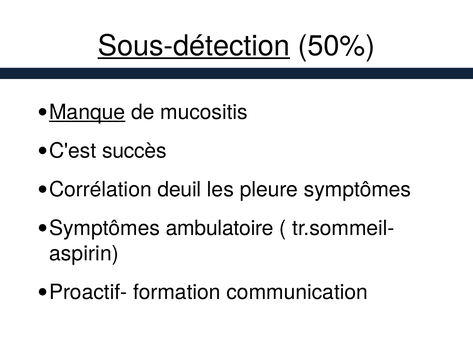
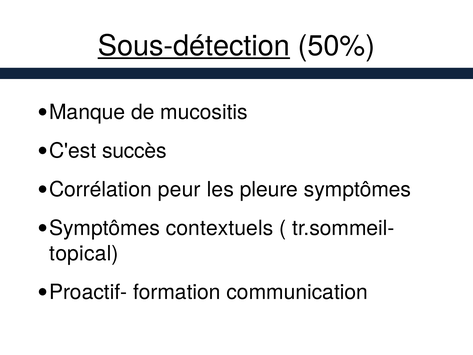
Manque underline: present -> none (87, 112)
deuil: deuil -> peur (179, 189)
ambulatoire: ambulatoire -> contextuels (220, 228)
aspirin: aspirin -> topical (84, 253)
